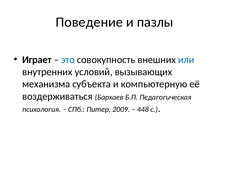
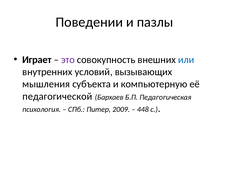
Поведение: Поведение -> Поведении (89, 22)
это colour: blue -> purple (68, 60)
механизма: механизма -> мышления (46, 84)
воздерживаться: воздерживаться -> педагогической (57, 96)
